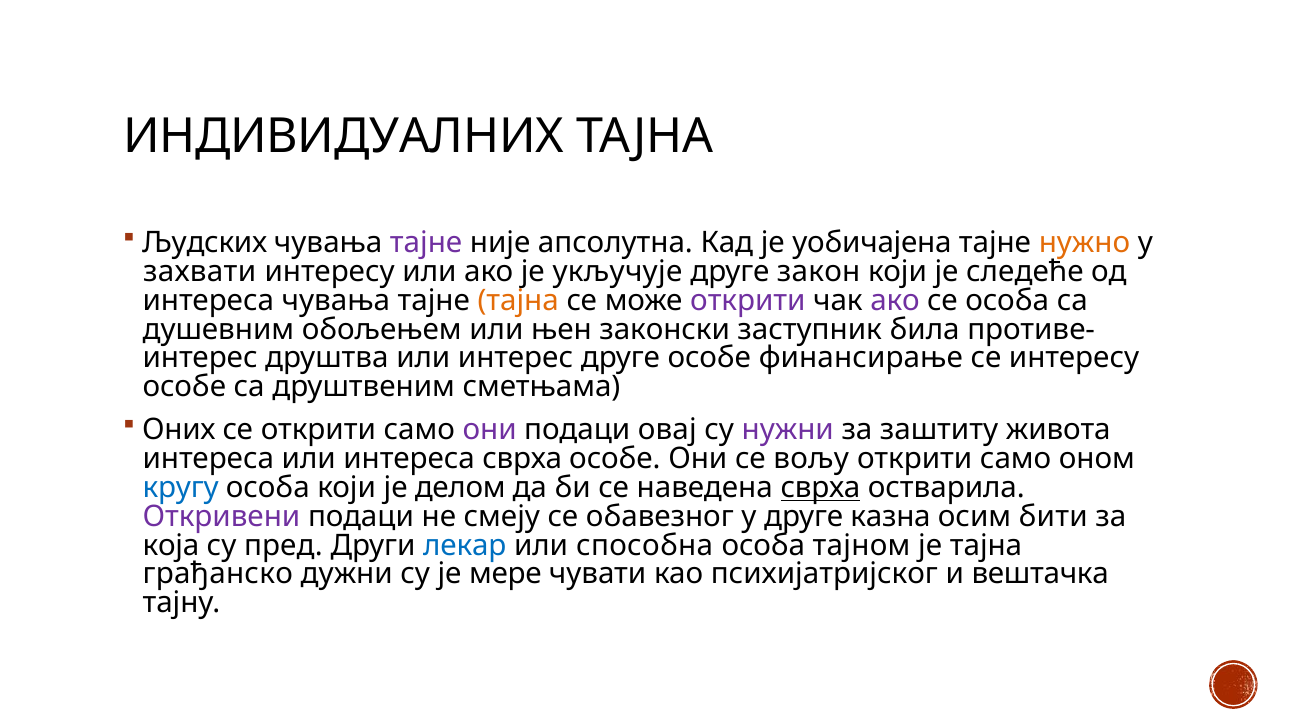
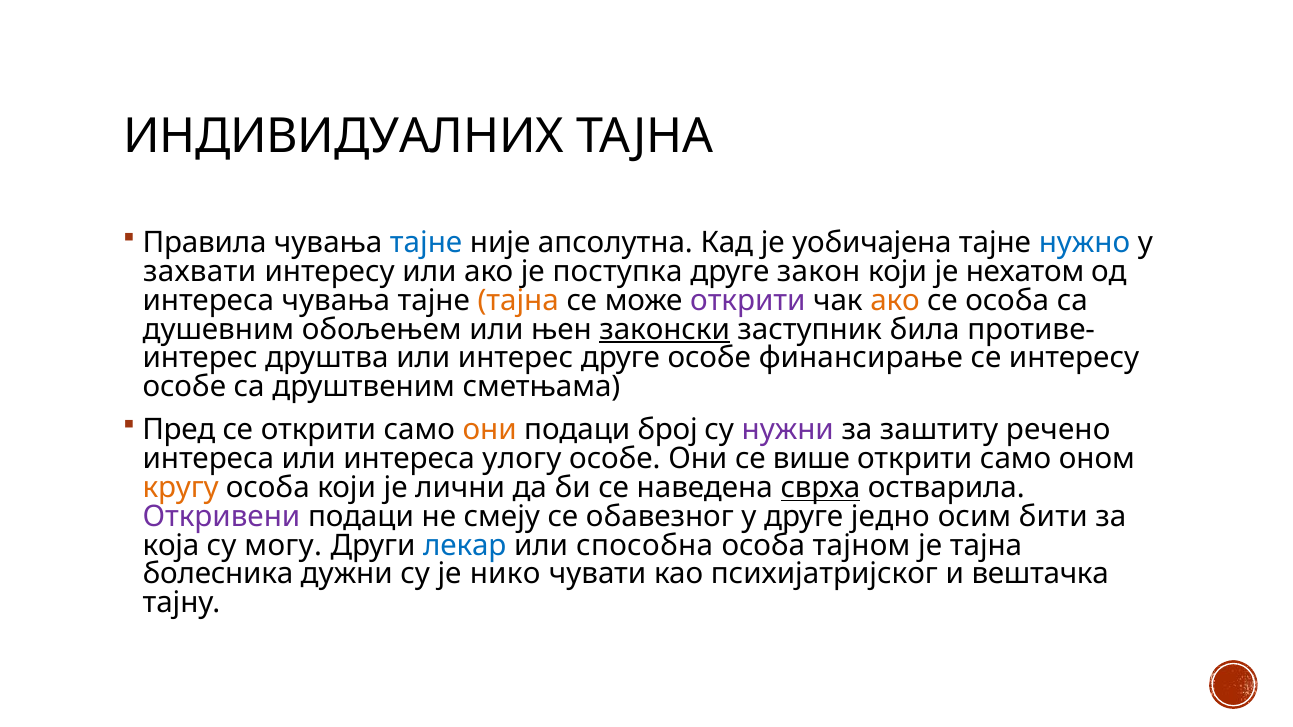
Људских: Људских -> Правила (205, 243)
тајне colour: purple -> blue (426, 243)
нужно colour: orange -> blue (1085, 243)
укључује: укључује -> поступка (618, 272)
следеће: следеће -> нехатом (1025, 272)
ако colour: purple -> orange (895, 301)
законски underline: none -> present (665, 329)
Оних: Оних -> Пред (179, 430)
они colour: purple -> orange (490, 430)
овај: овај -> број (668, 430)
живота: живота -> речено (1058, 430)
интереса сврха: сврха -> улогу (522, 459)
вољу: вољу -> више (811, 459)
кругу colour: blue -> orange (181, 488)
делом: делом -> лични (460, 488)
казна: казна -> једно (890, 517)
пред: пред -> могу (283, 545)
грађанско: грађанско -> болесника (218, 574)
мере: мере -> нико (505, 574)
